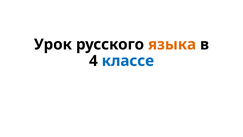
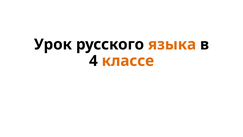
классе colour: blue -> orange (128, 61)
